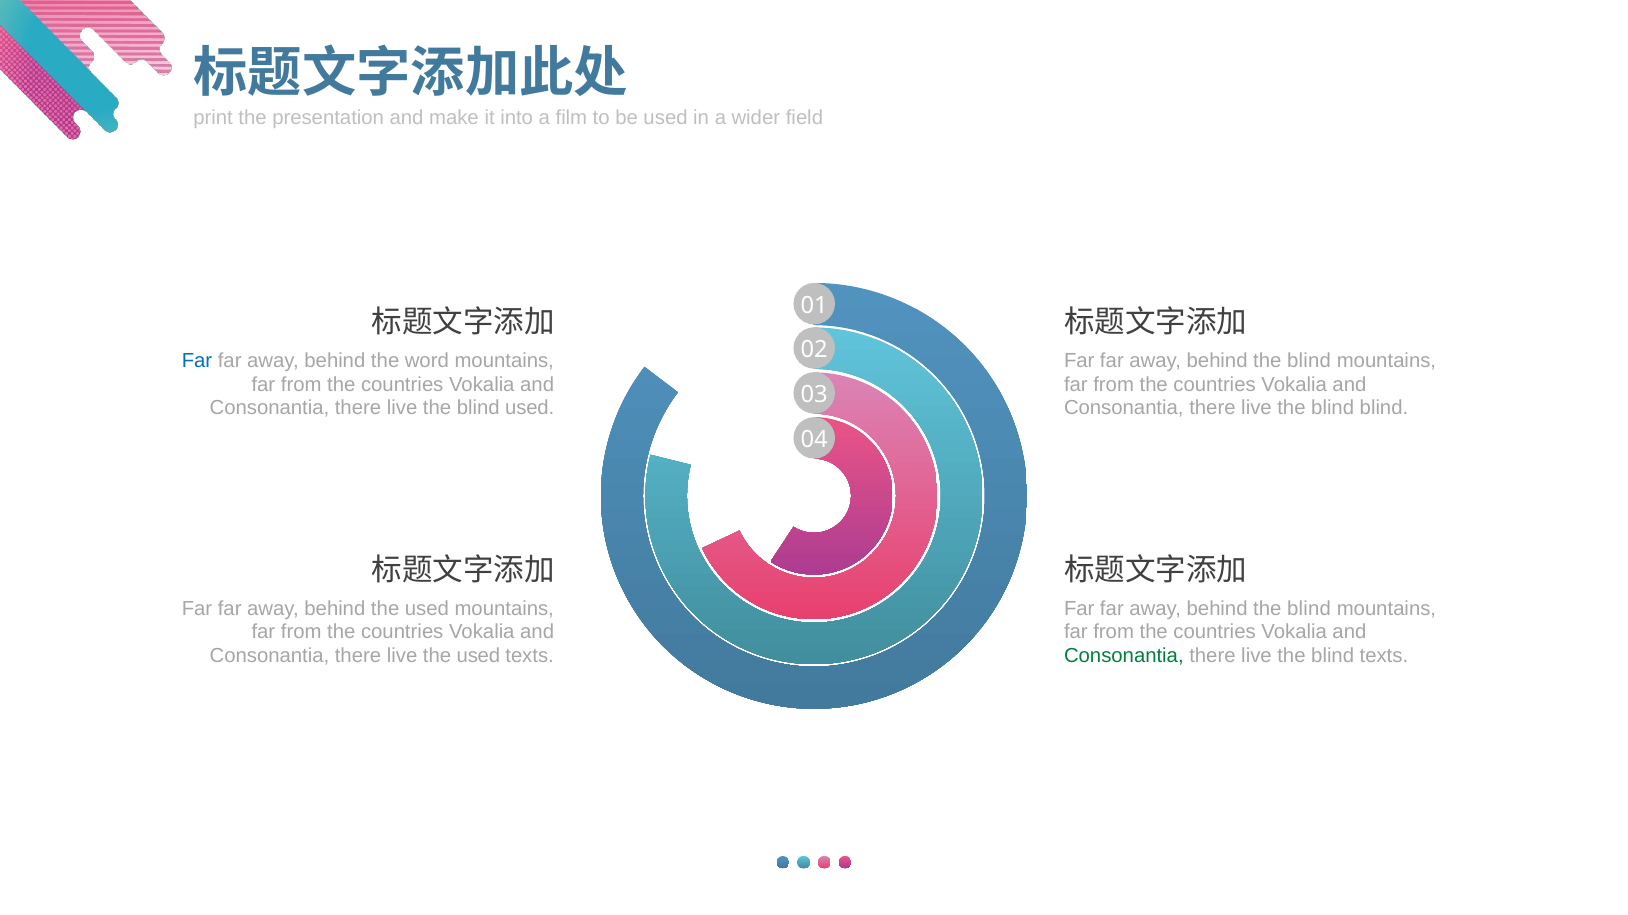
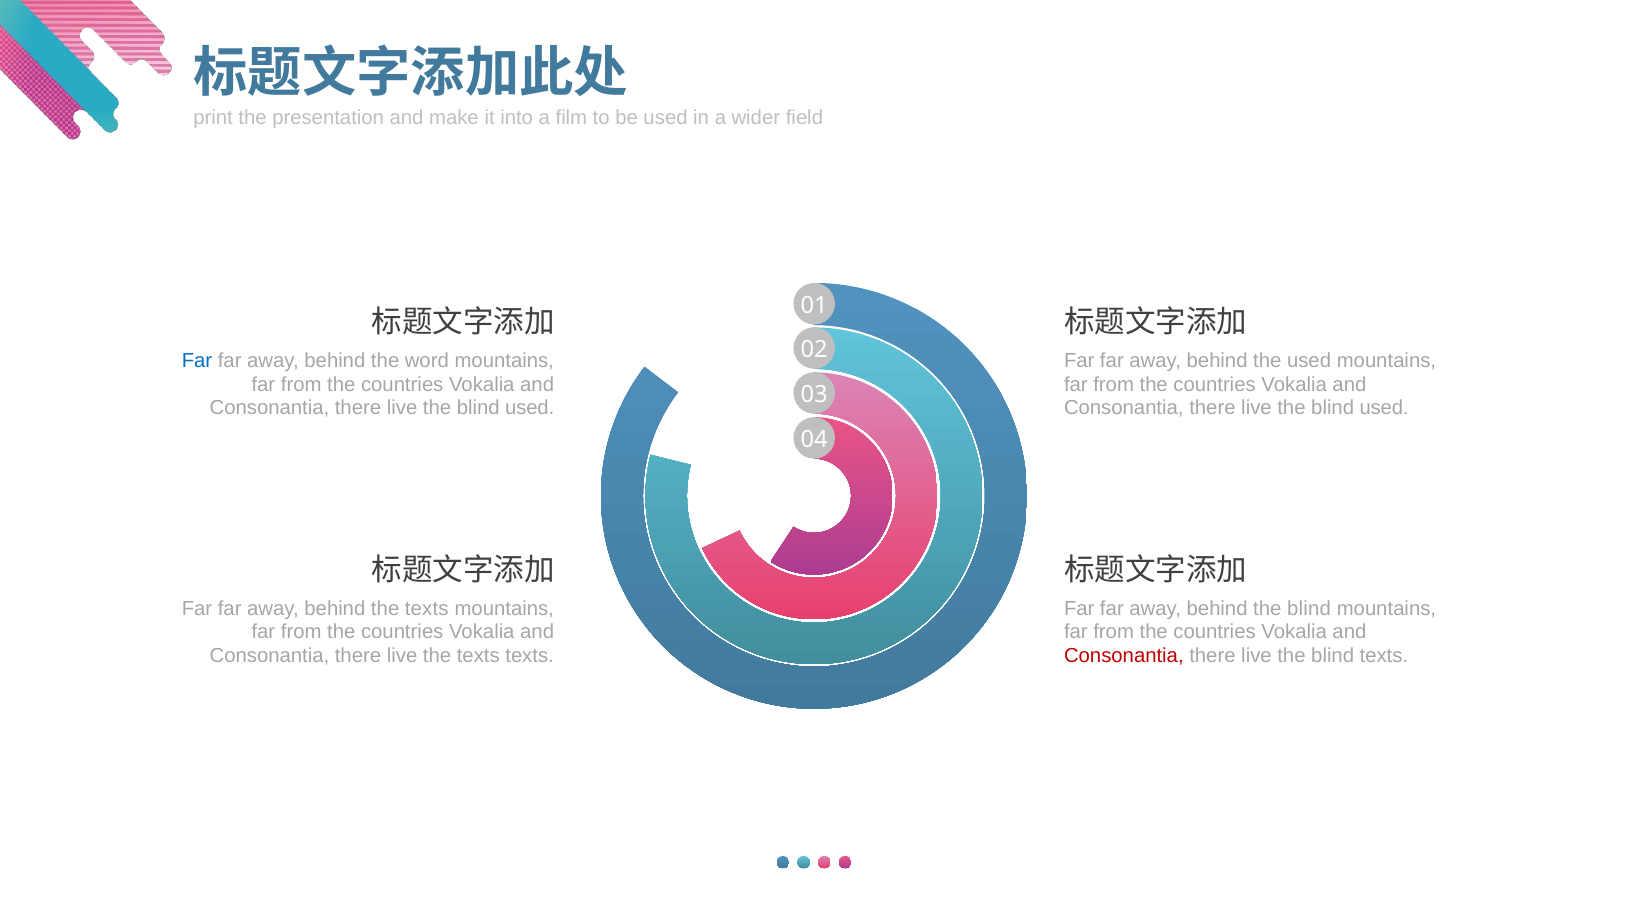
blind: blind -> used (1309, 361)
blind: blind -> used (1384, 408)
behind the used: used -> texts (427, 609)
live the used: used -> texts (478, 656)
Consonantia colour: green -> red (1124, 656)
